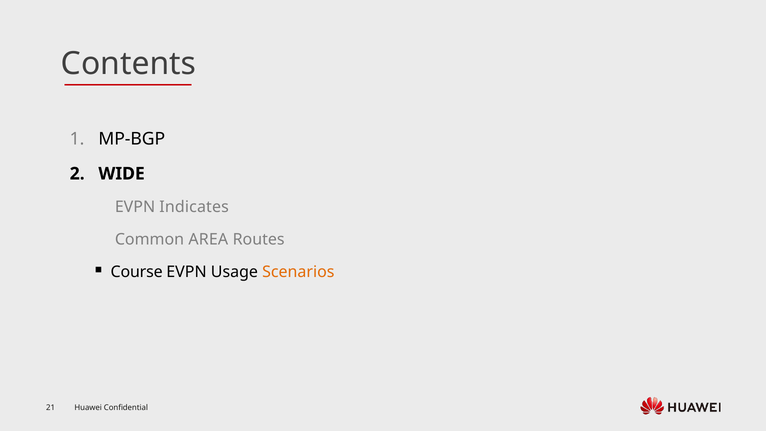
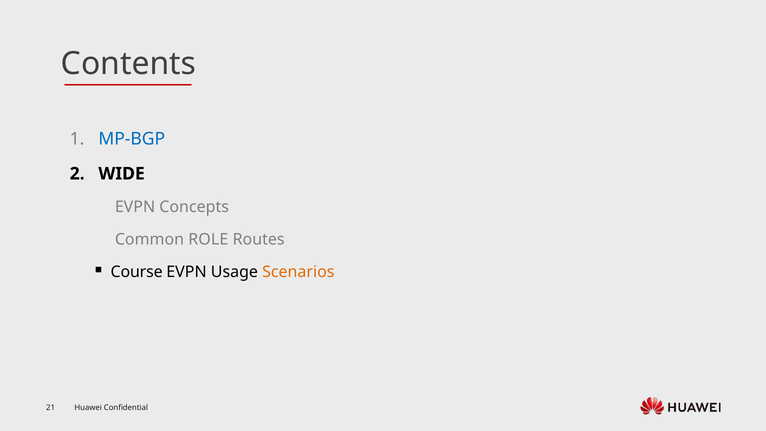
MP-BGP colour: black -> blue (132, 139)
Indicates: Indicates -> Concepts (194, 207)
AREA: AREA -> ROLE (208, 240)
